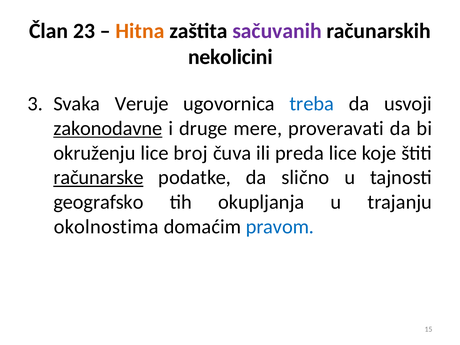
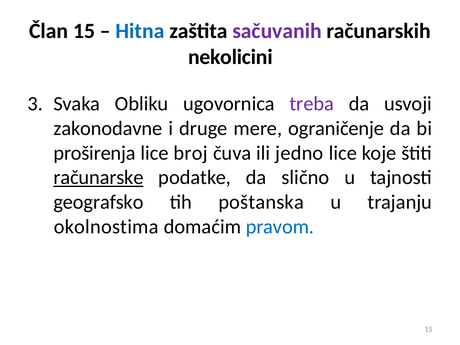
Član 23: 23 -> 15 (84, 31)
Hitna colour: orange -> blue (140, 31)
Veruje: Veruje -> Obliku (142, 104)
treba colour: blue -> purple (312, 104)
zakonodavne underline: present -> none (108, 128)
proveravati: proveravati -> ograničenje (336, 128)
okruženju: okruženju -> proširenja (95, 153)
preda: preda -> jedno (299, 153)
okupljanja: okupljanja -> poštanska (261, 202)
